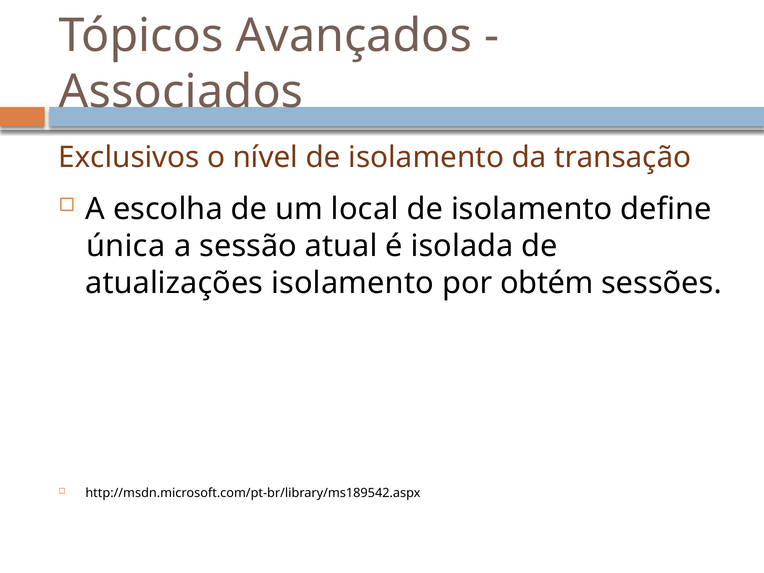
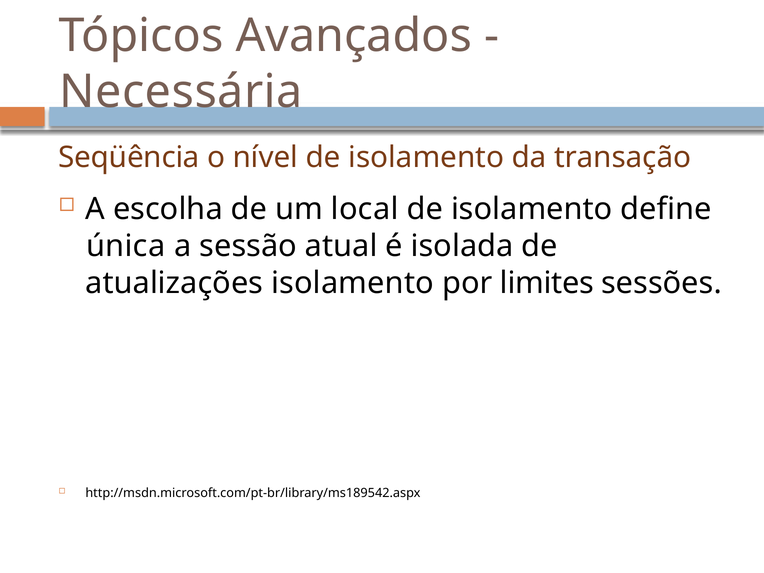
Associados: Associados -> Necessária (181, 92)
Exclusivos: Exclusivos -> Seqüência (129, 157)
obtém: obtém -> limites (547, 283)
